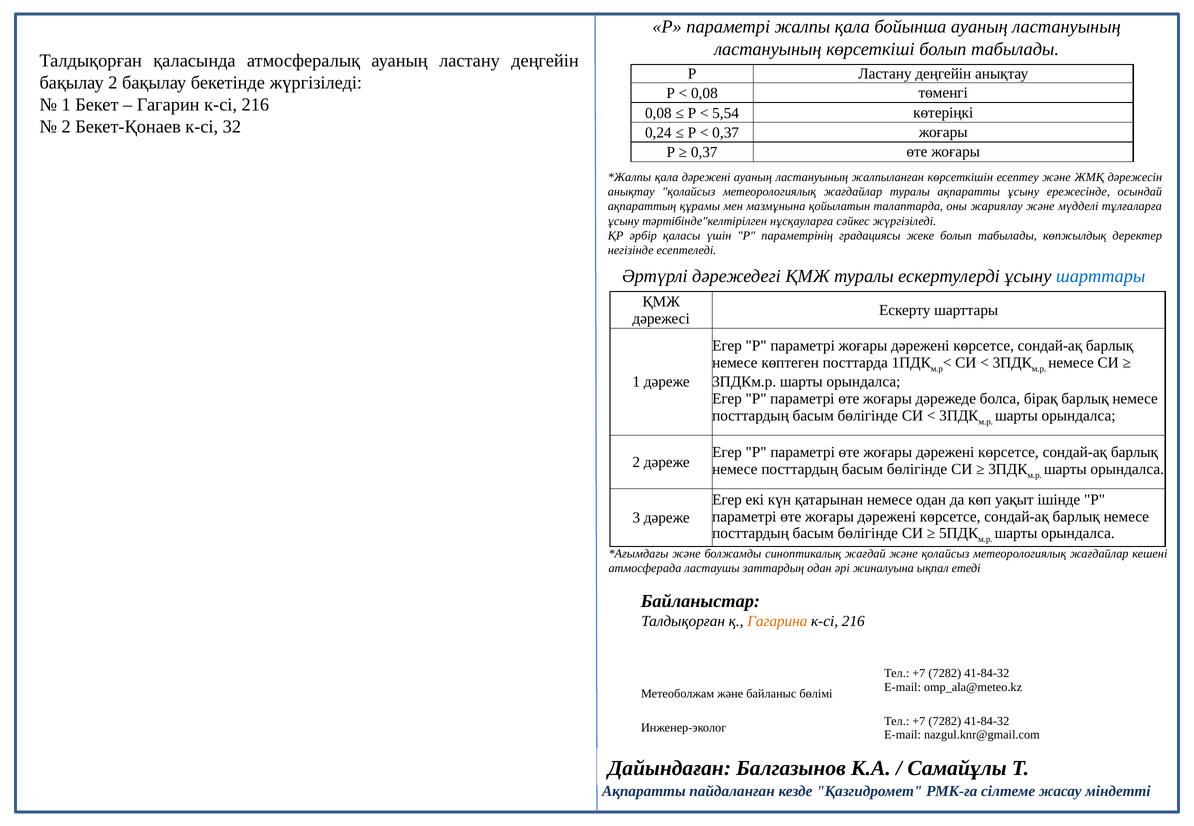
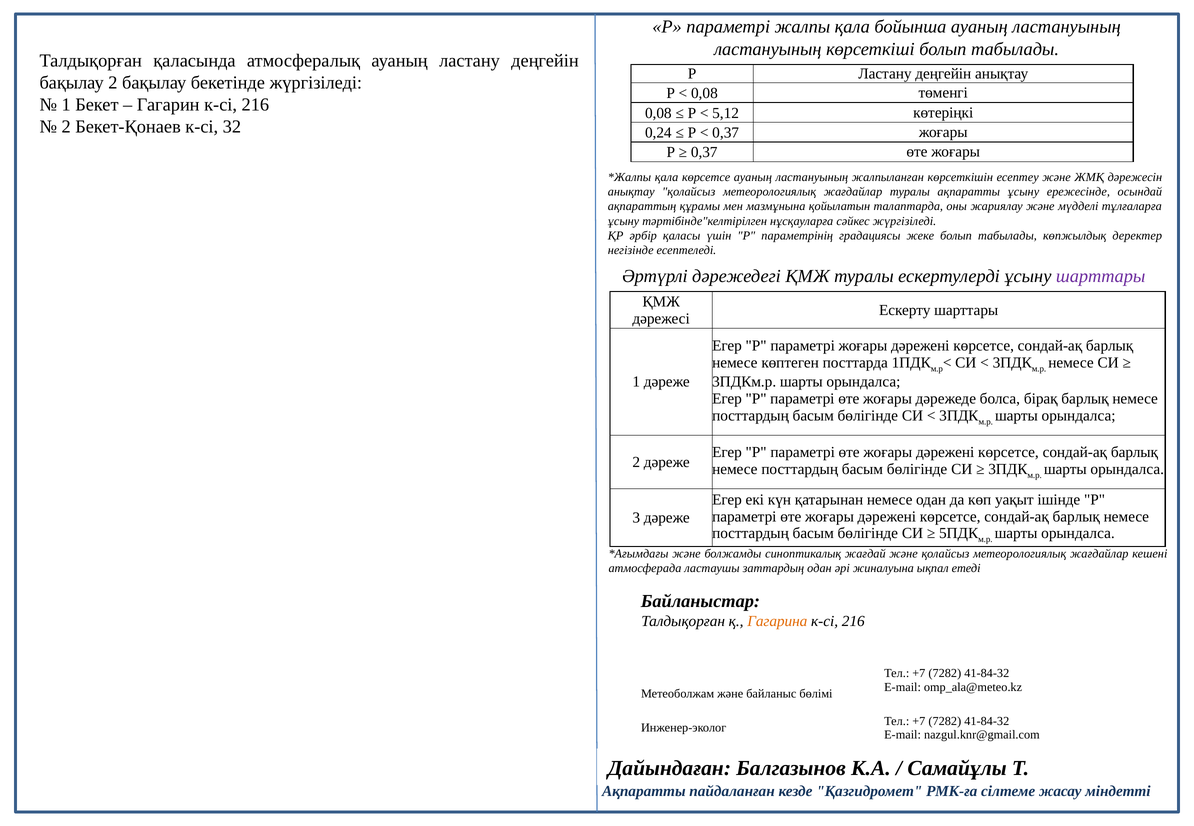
5,54: 5,54 -> 5,12 (726, 113)
қала дәрежені: дәрежені -> көрсетсе (706, 177)
шарттары colour: blue -> purple (1101, 276)
